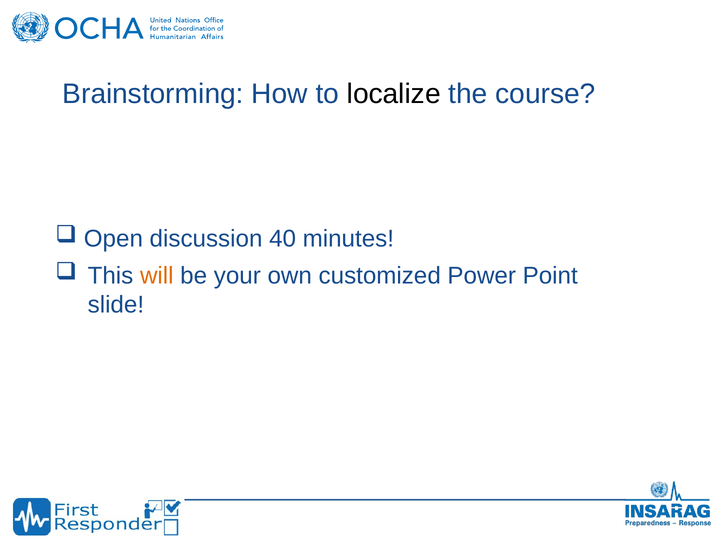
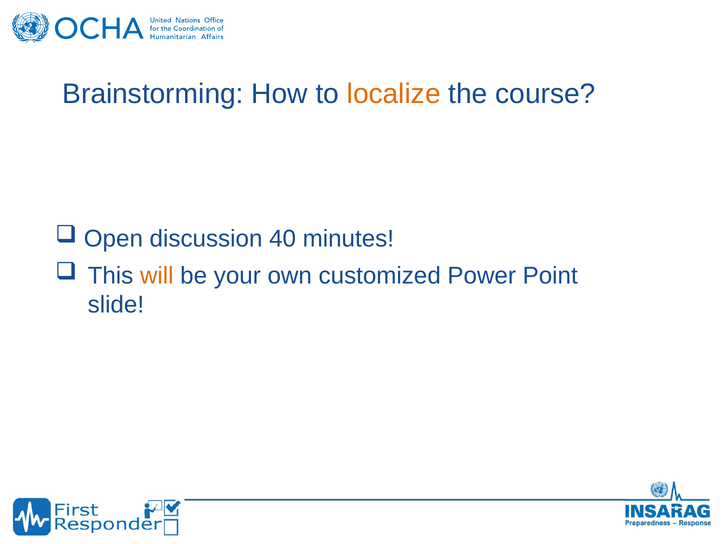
localize colour: black -> orange (394, 94)
